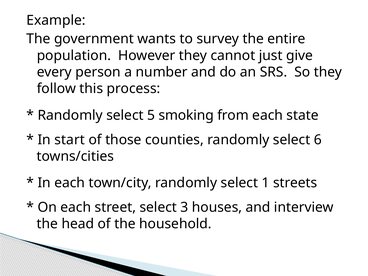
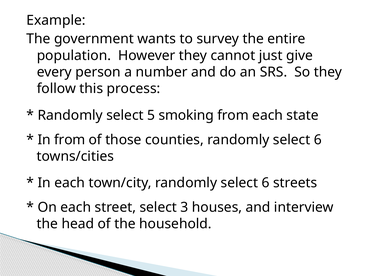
In start: start -> from (70, 140)
town/city randomly select 1: 1 -> 6 (266, 183)
